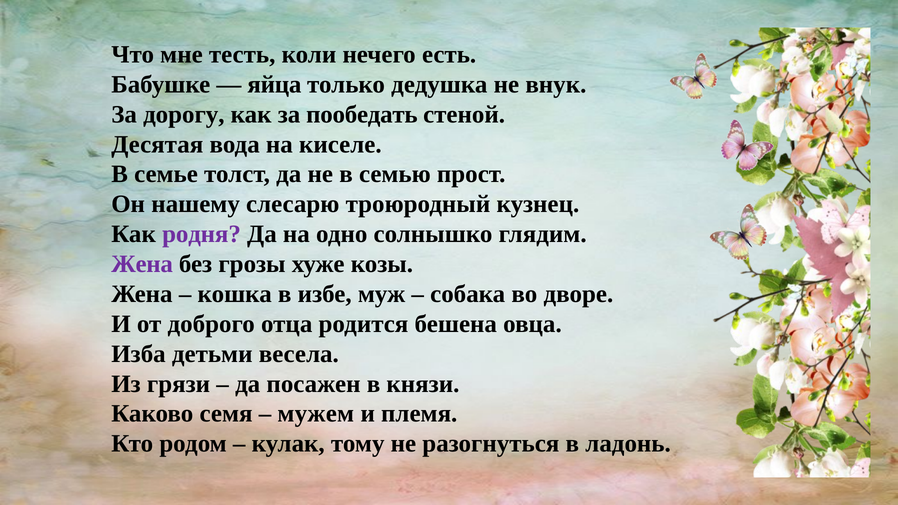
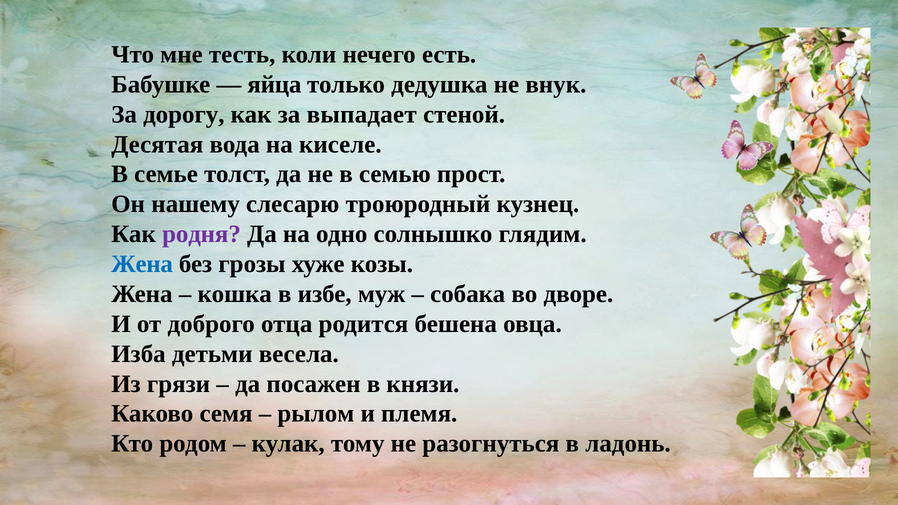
пообедать: пообедать -> выпадает (362, 114)
Жена colour: purple -> blue (142, 264)
мужем: мужем -> рылом (316, 414)
